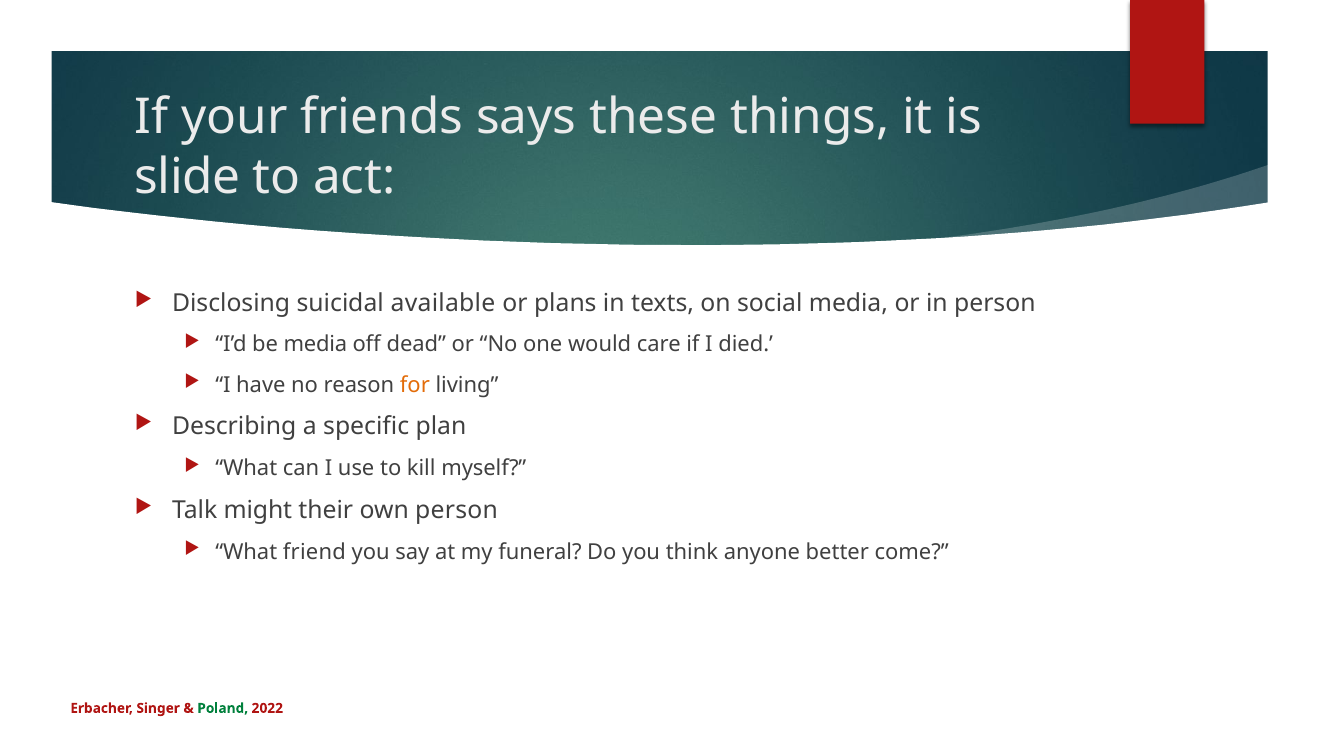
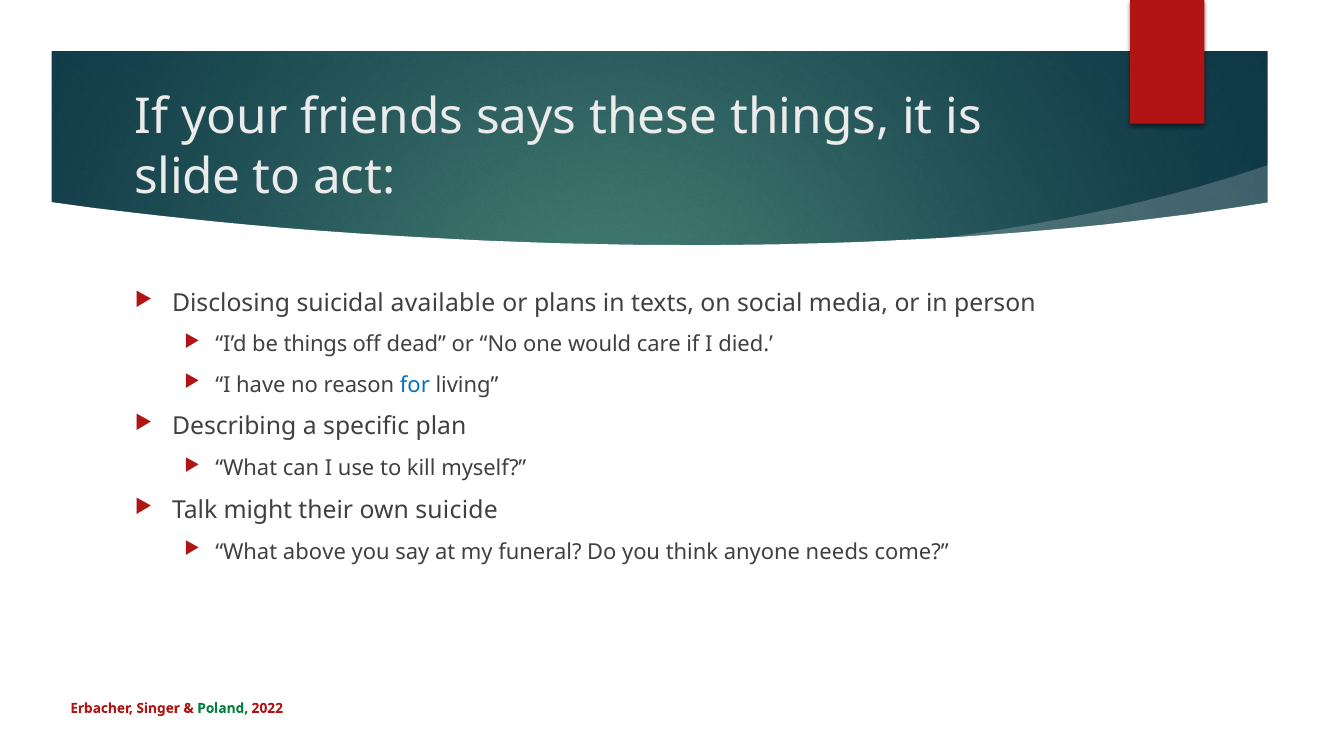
be media: media -> things (315, 345)
for colour: orange -> blue (415, 385)
own person: person -> suicide (457, 511)
friend: friend -> above (314, 552)
better: better -> needs (837, 552)
